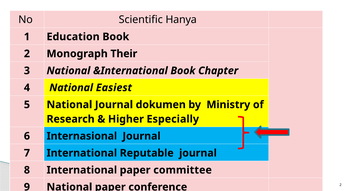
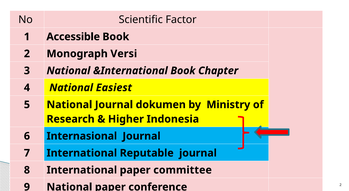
Hanya: Hanya -> Factor (181, 20)
Education: Education -> Accessible (73, 37)
Their: Their -> Versi (124, 54)
Especially: Especially -> Indonesia (173, 119)
